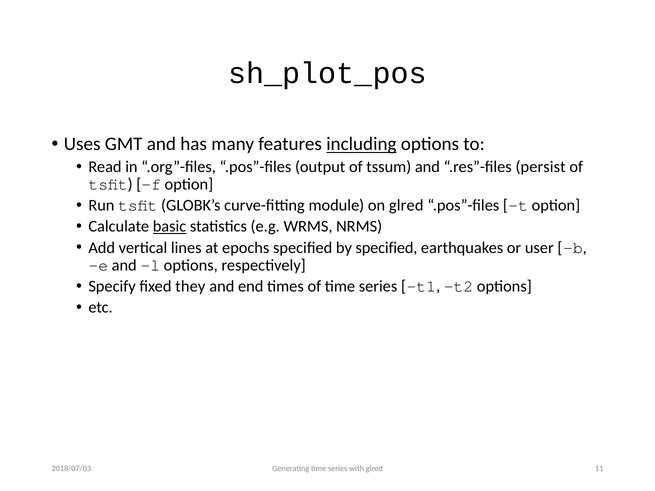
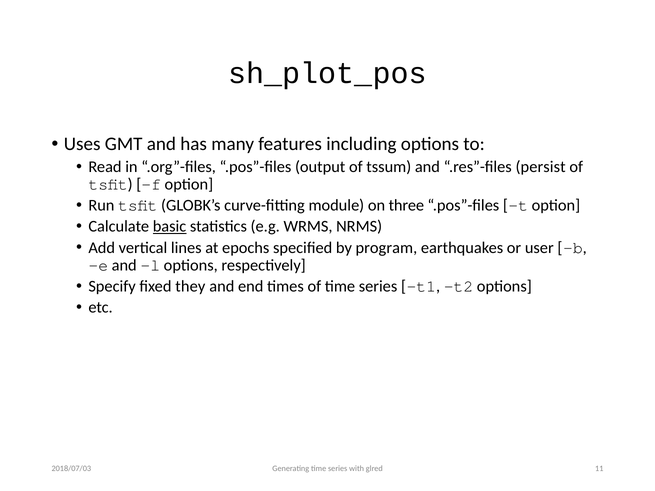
including underline: present -> none (361, 144)
on glred: glred -> three (406, 206)
by specified: specified -> program (386, 248)
